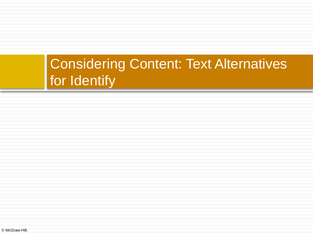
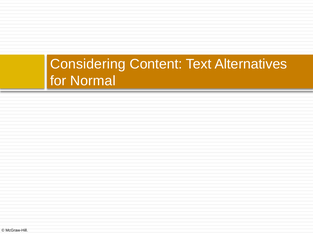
Identify: Identify -> Normal (93, 81)
